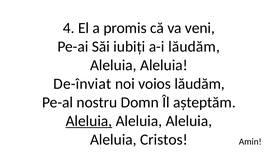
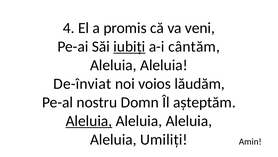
iubiți underline: none -> present (129, 46)
a-i lăudăm: lăudăm -> cântăm (194, 46)
Cristos: Cristos -> Umiliți (164, 139)
